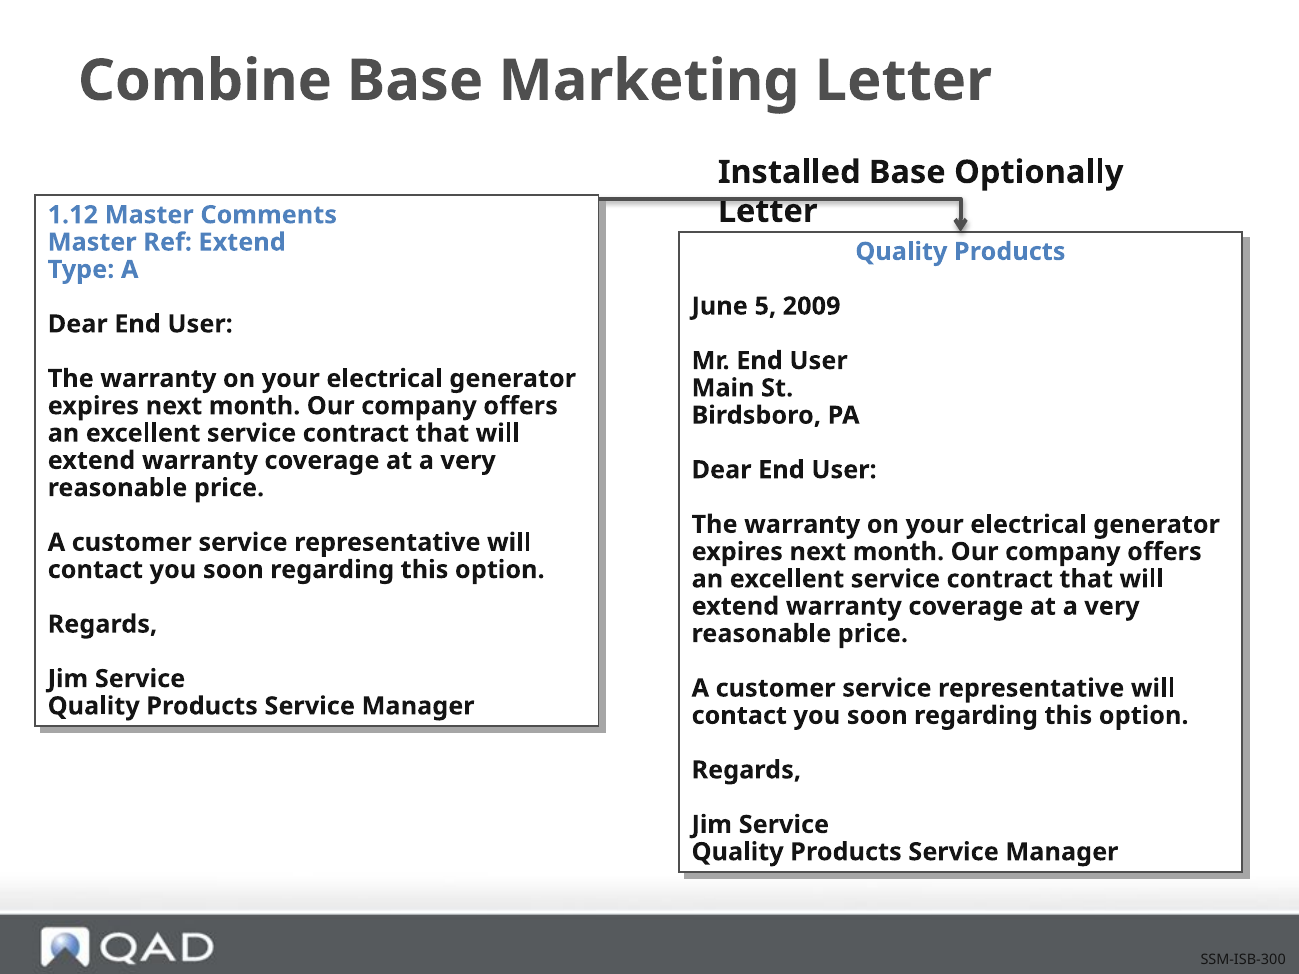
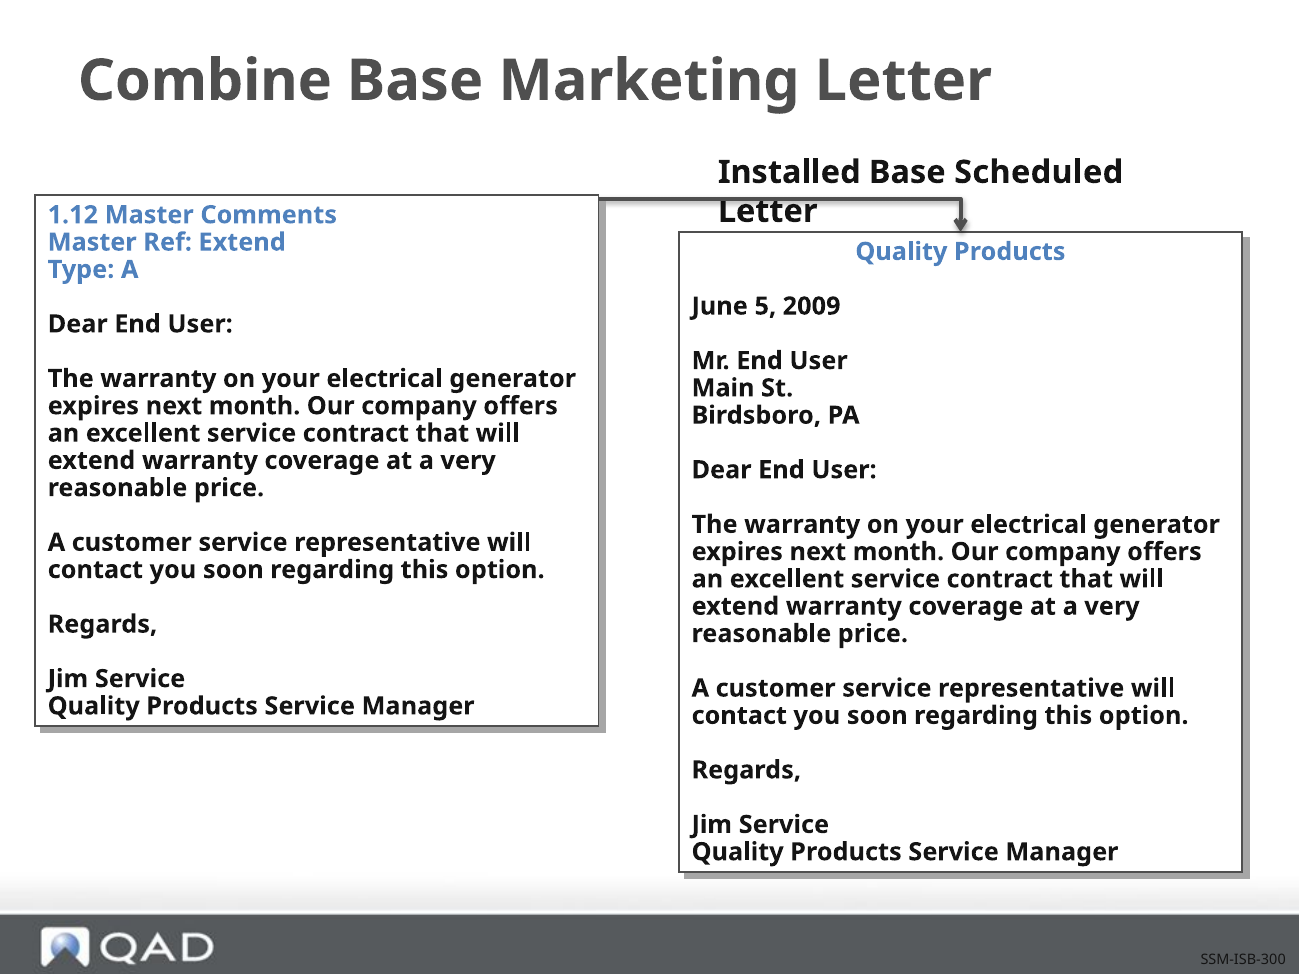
Optionally: Optionally -> Scheduled (1039, 172)
